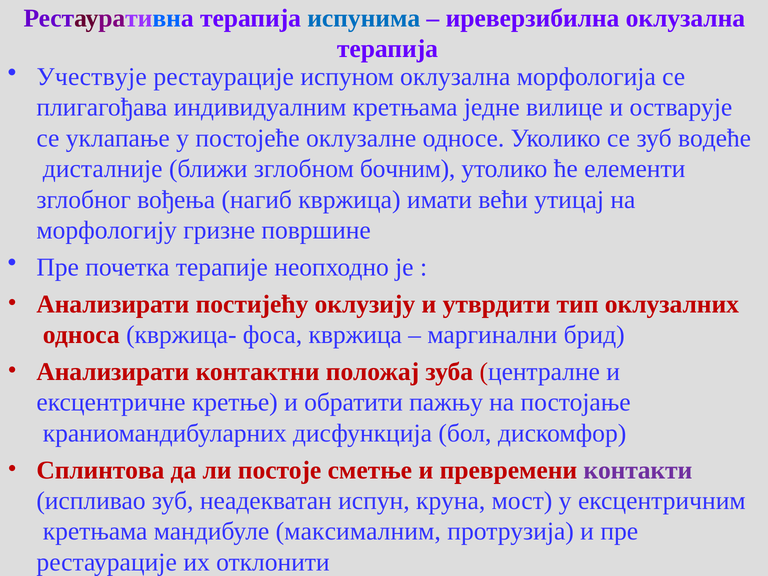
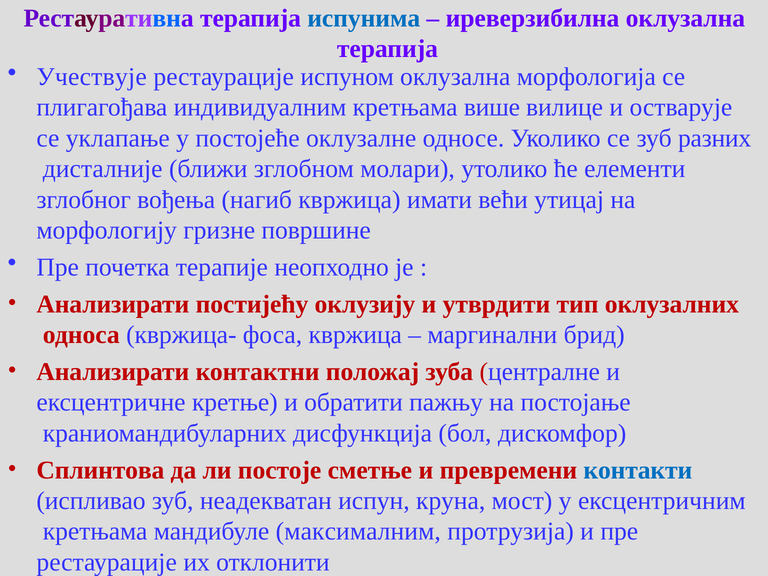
једне: једне -> више (492, 107)
водеће: водеће -> разних (715, 138)
бочним: бочним -> молари (408, 169)
контакти colour: purple -> blue (638, 470)
